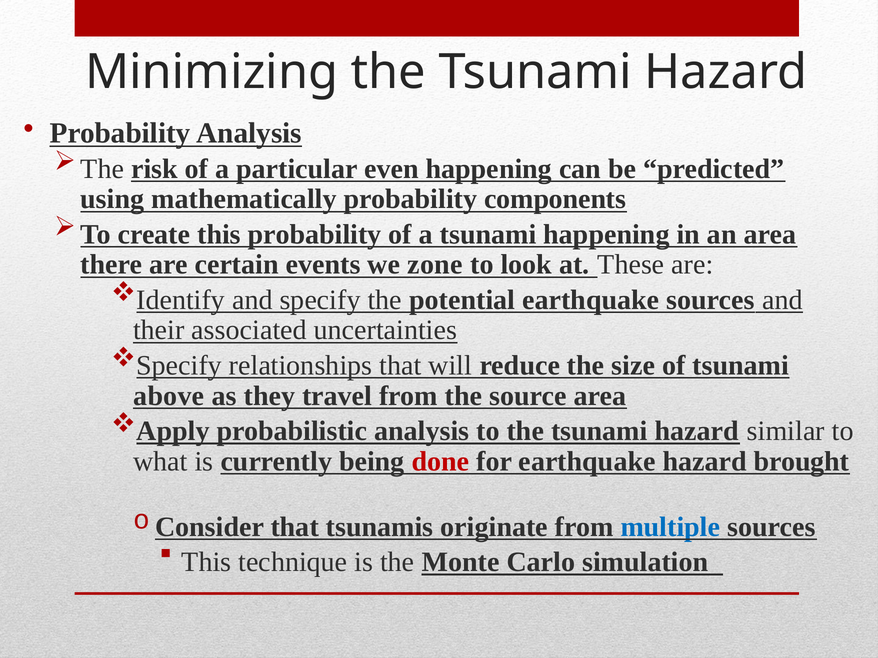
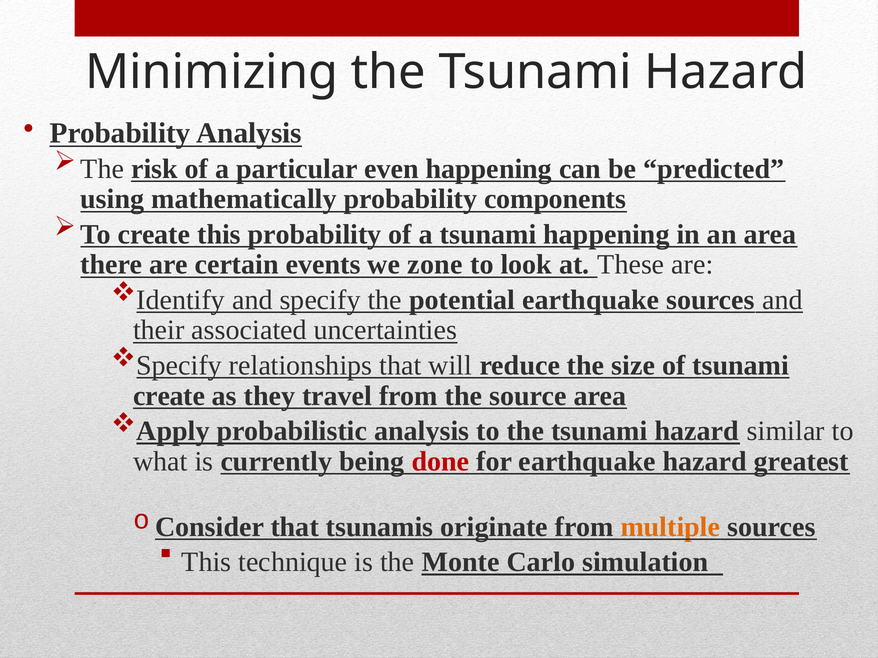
above: above -> create (169, 396)
brought: brought -> greatest (801, 462)
multiple colour: blue -> orange (670, 527)
